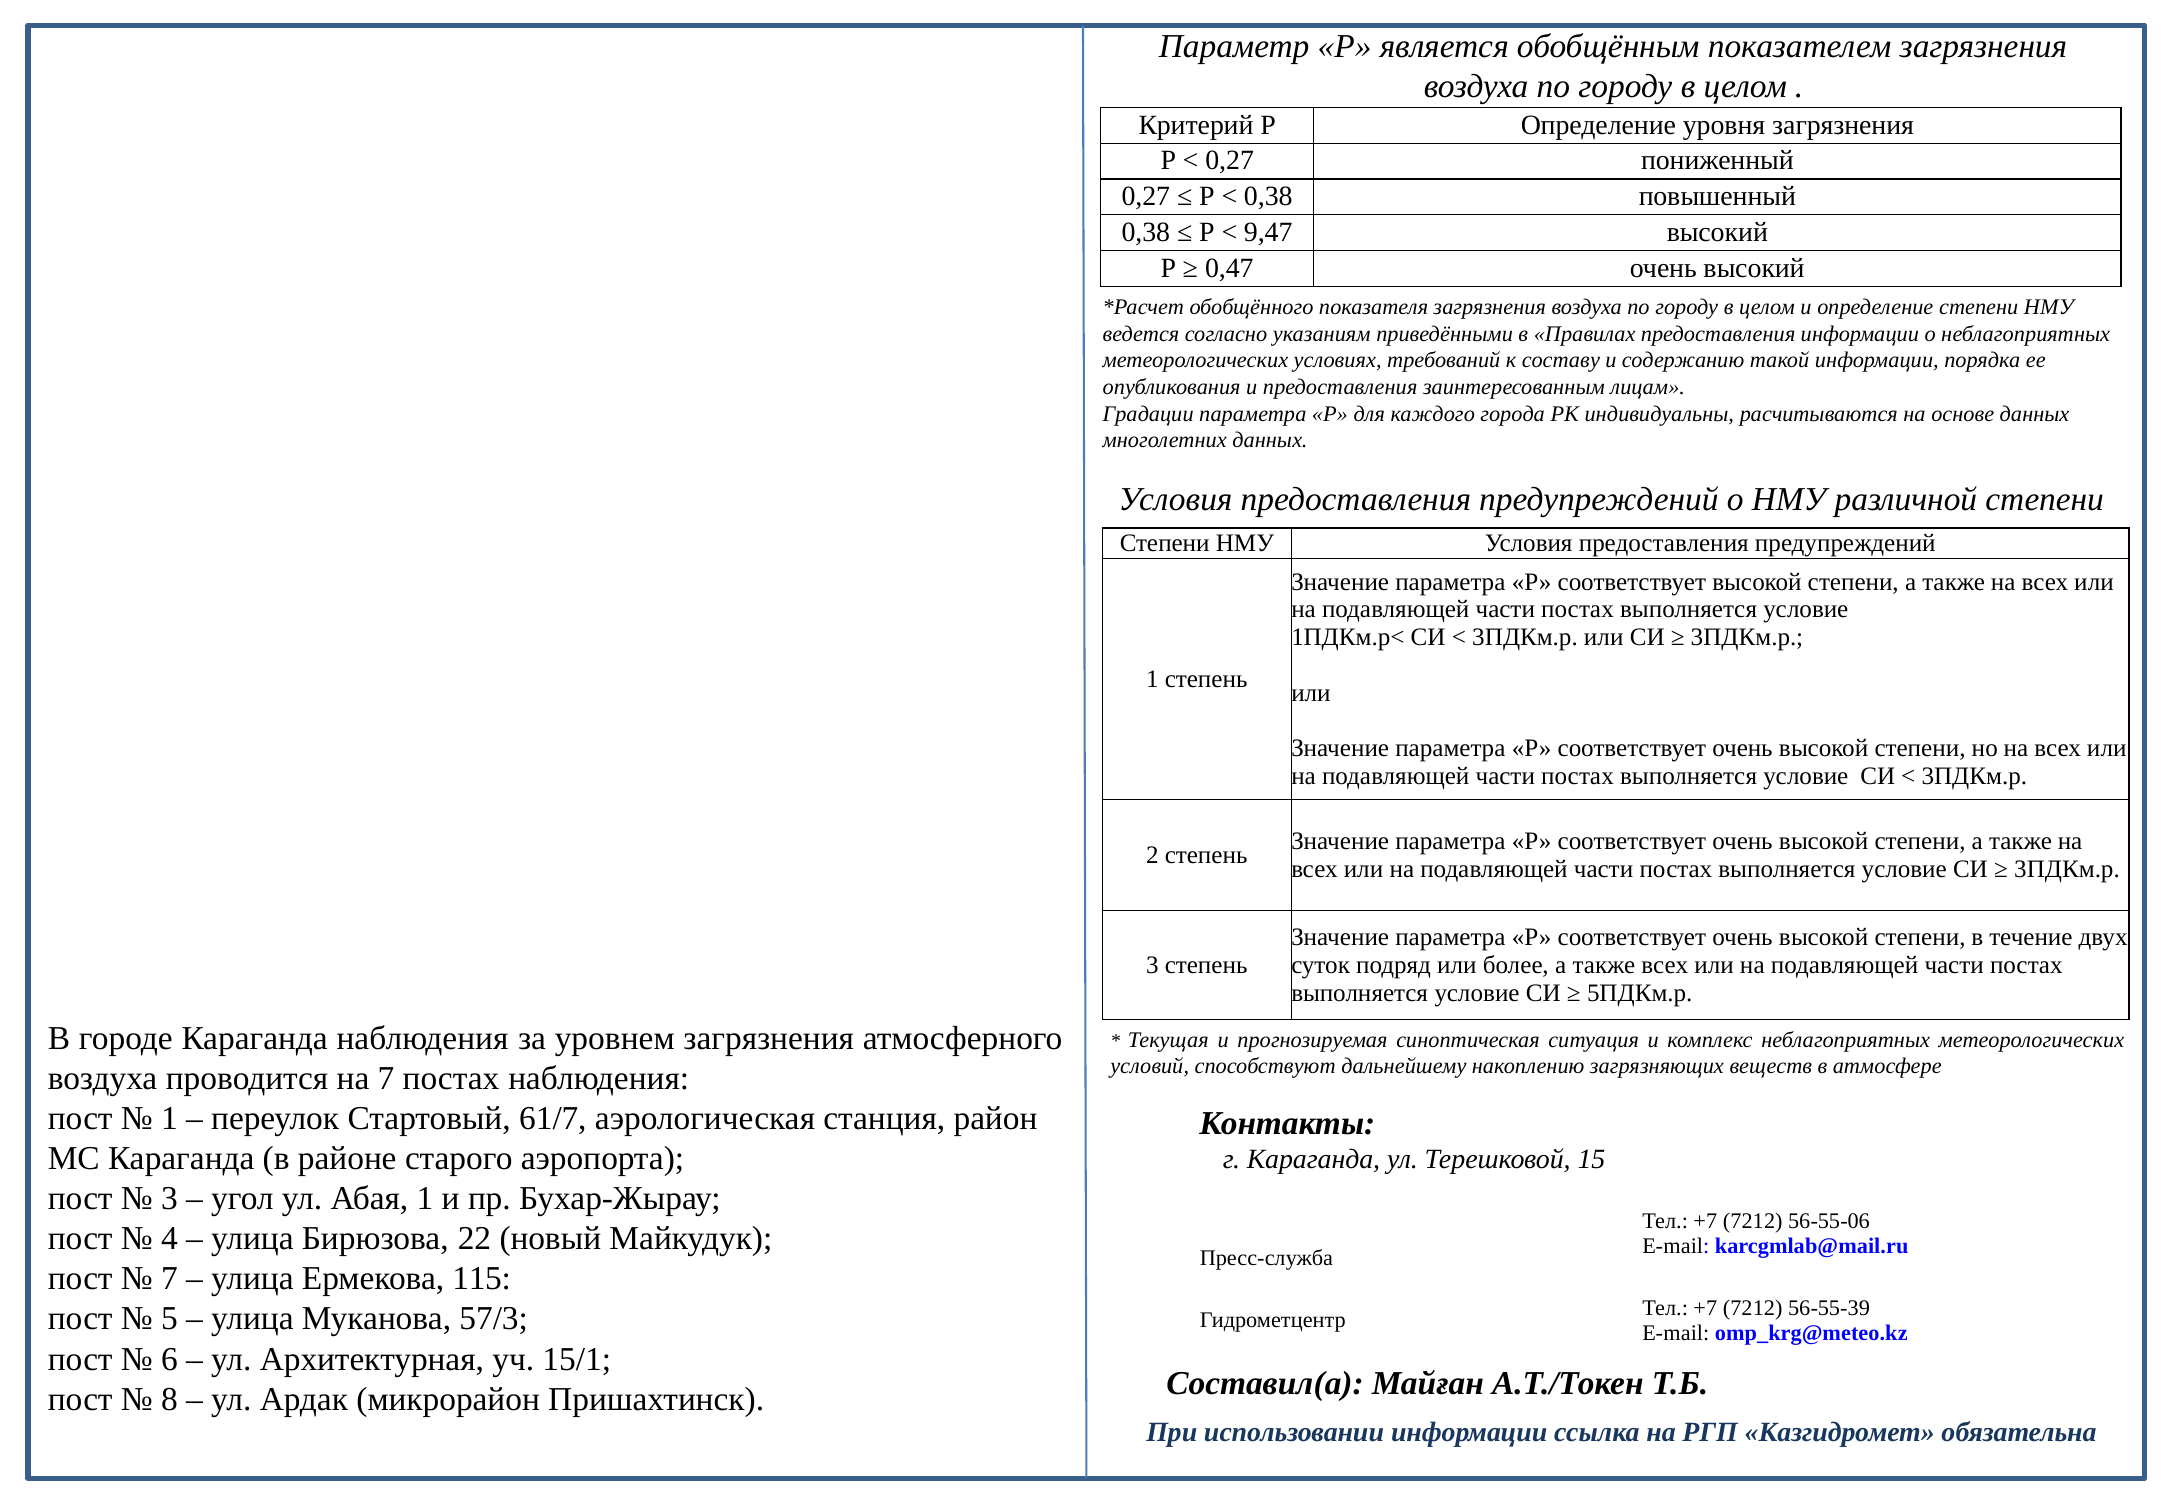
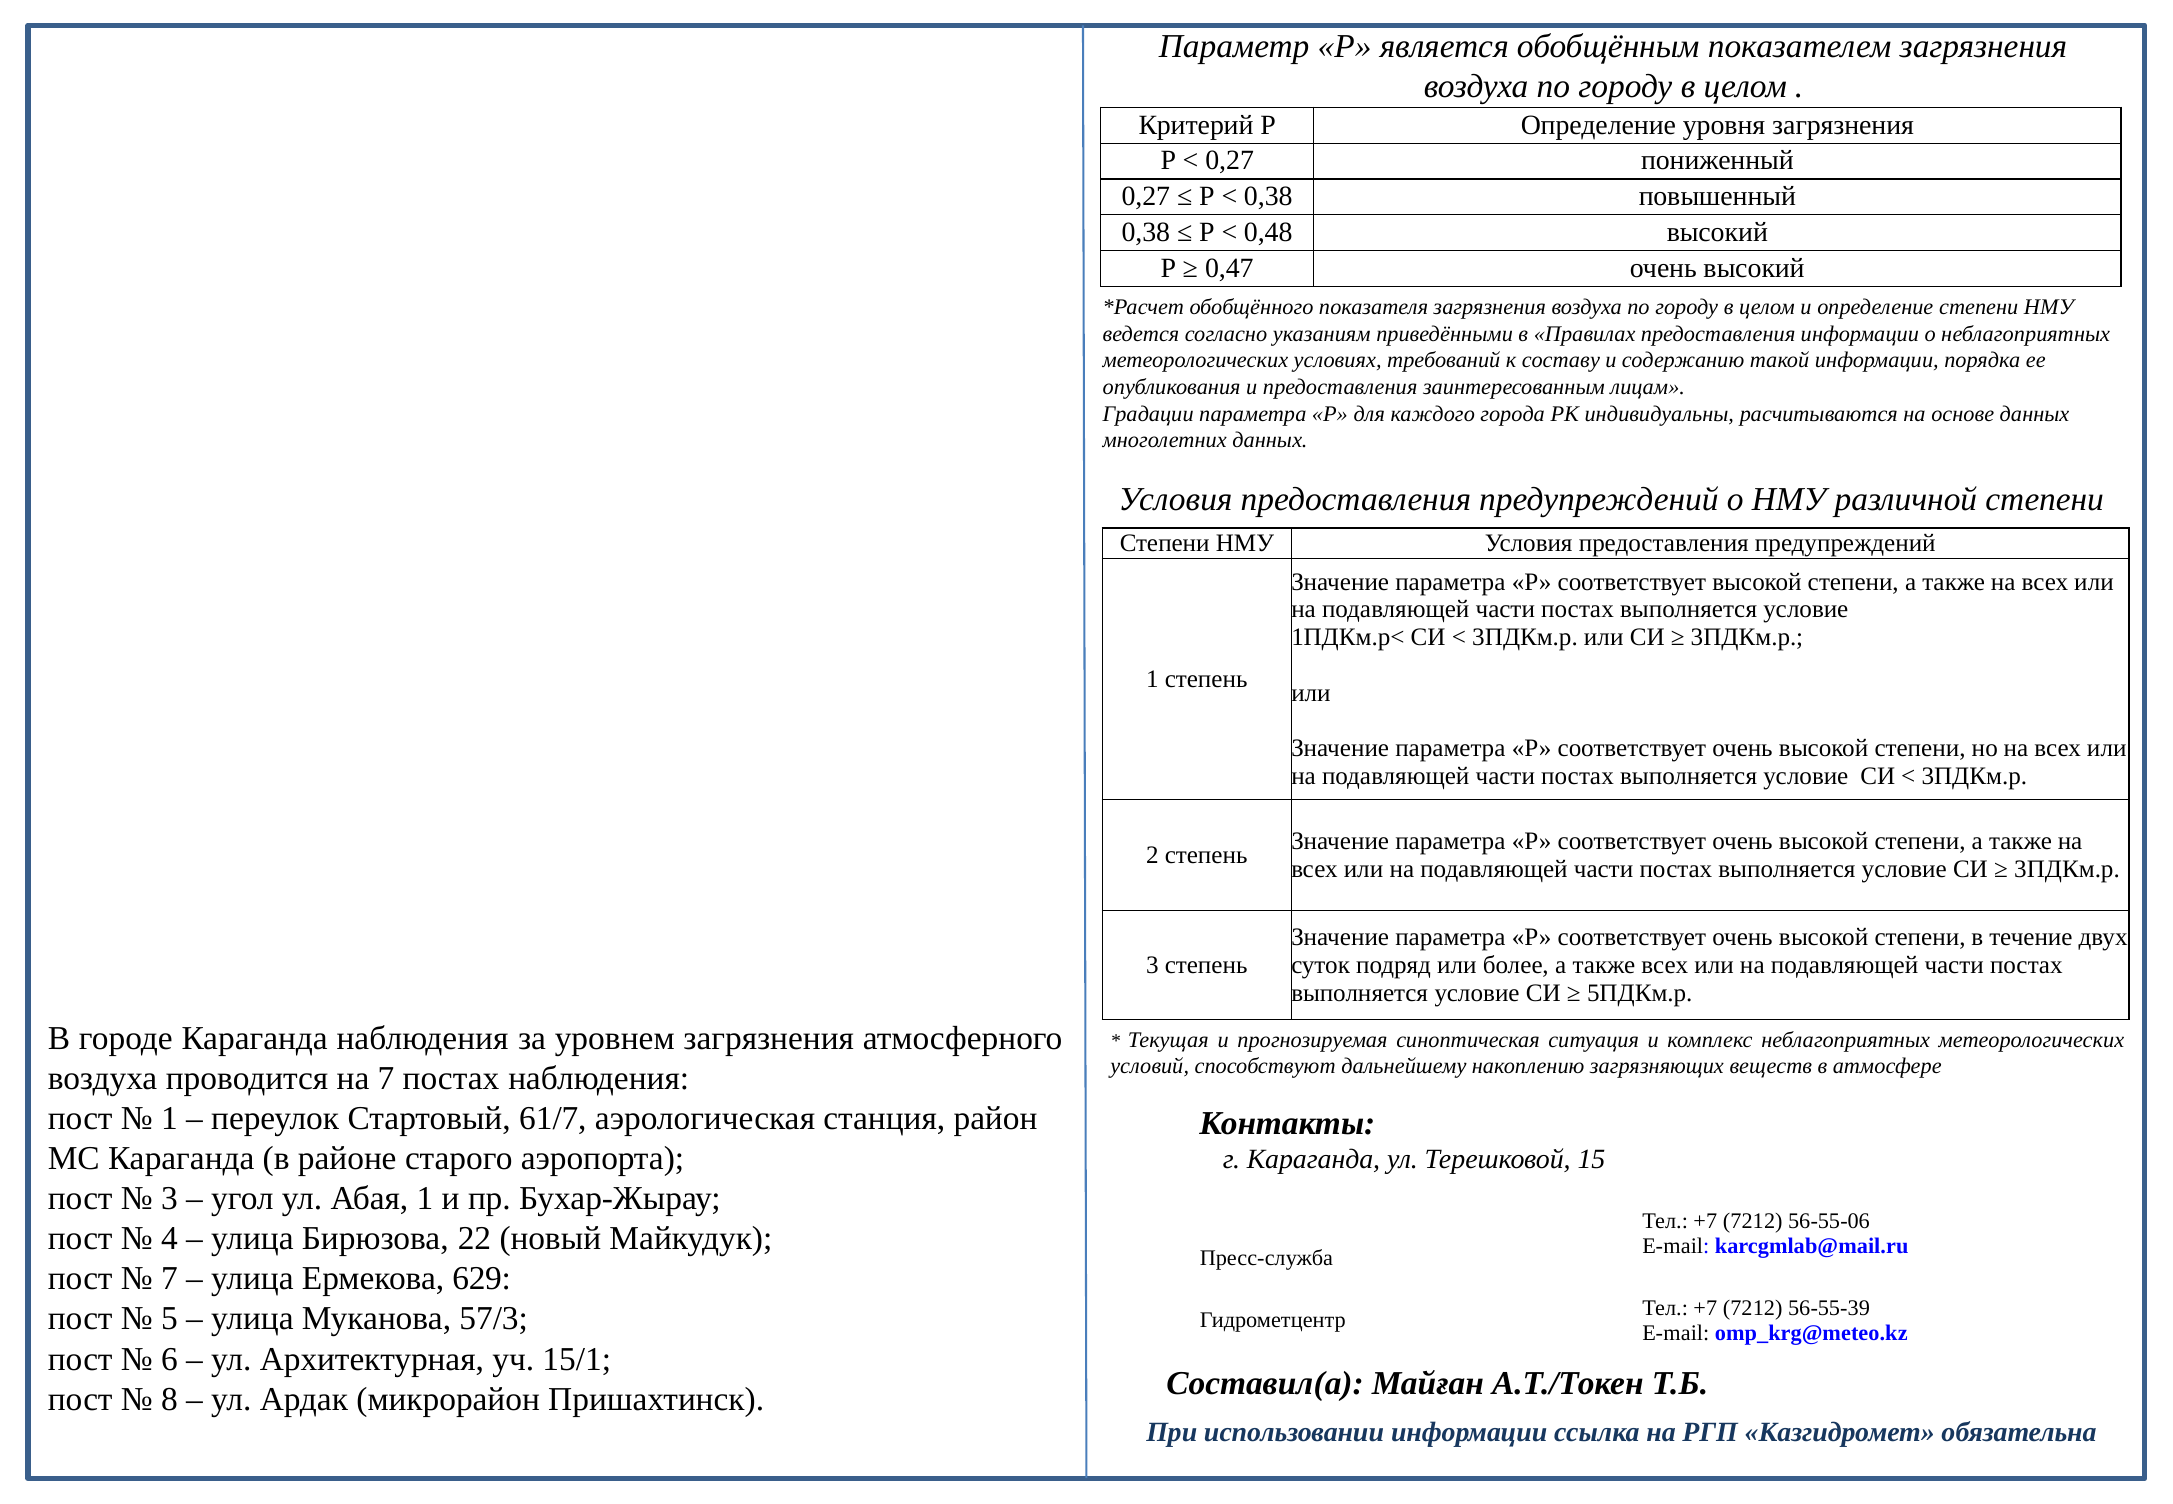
9,47: 9,47 -> 0,48 (1268, 233)
115: 115 -> 629 (482, 1279)
